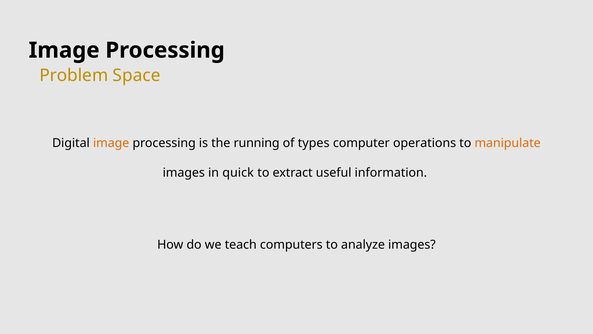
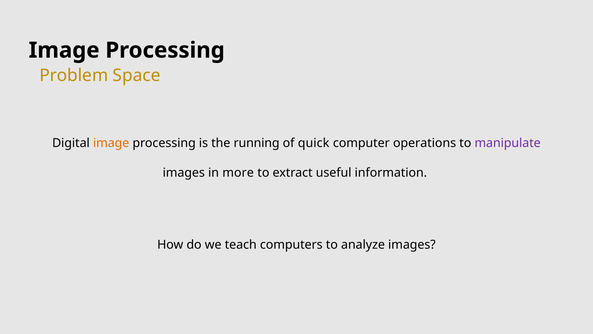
types: types -> quick (314, 143)
manipulate colour: orange -> purple (508, 143)
quick: quick -> more (238, 173)
